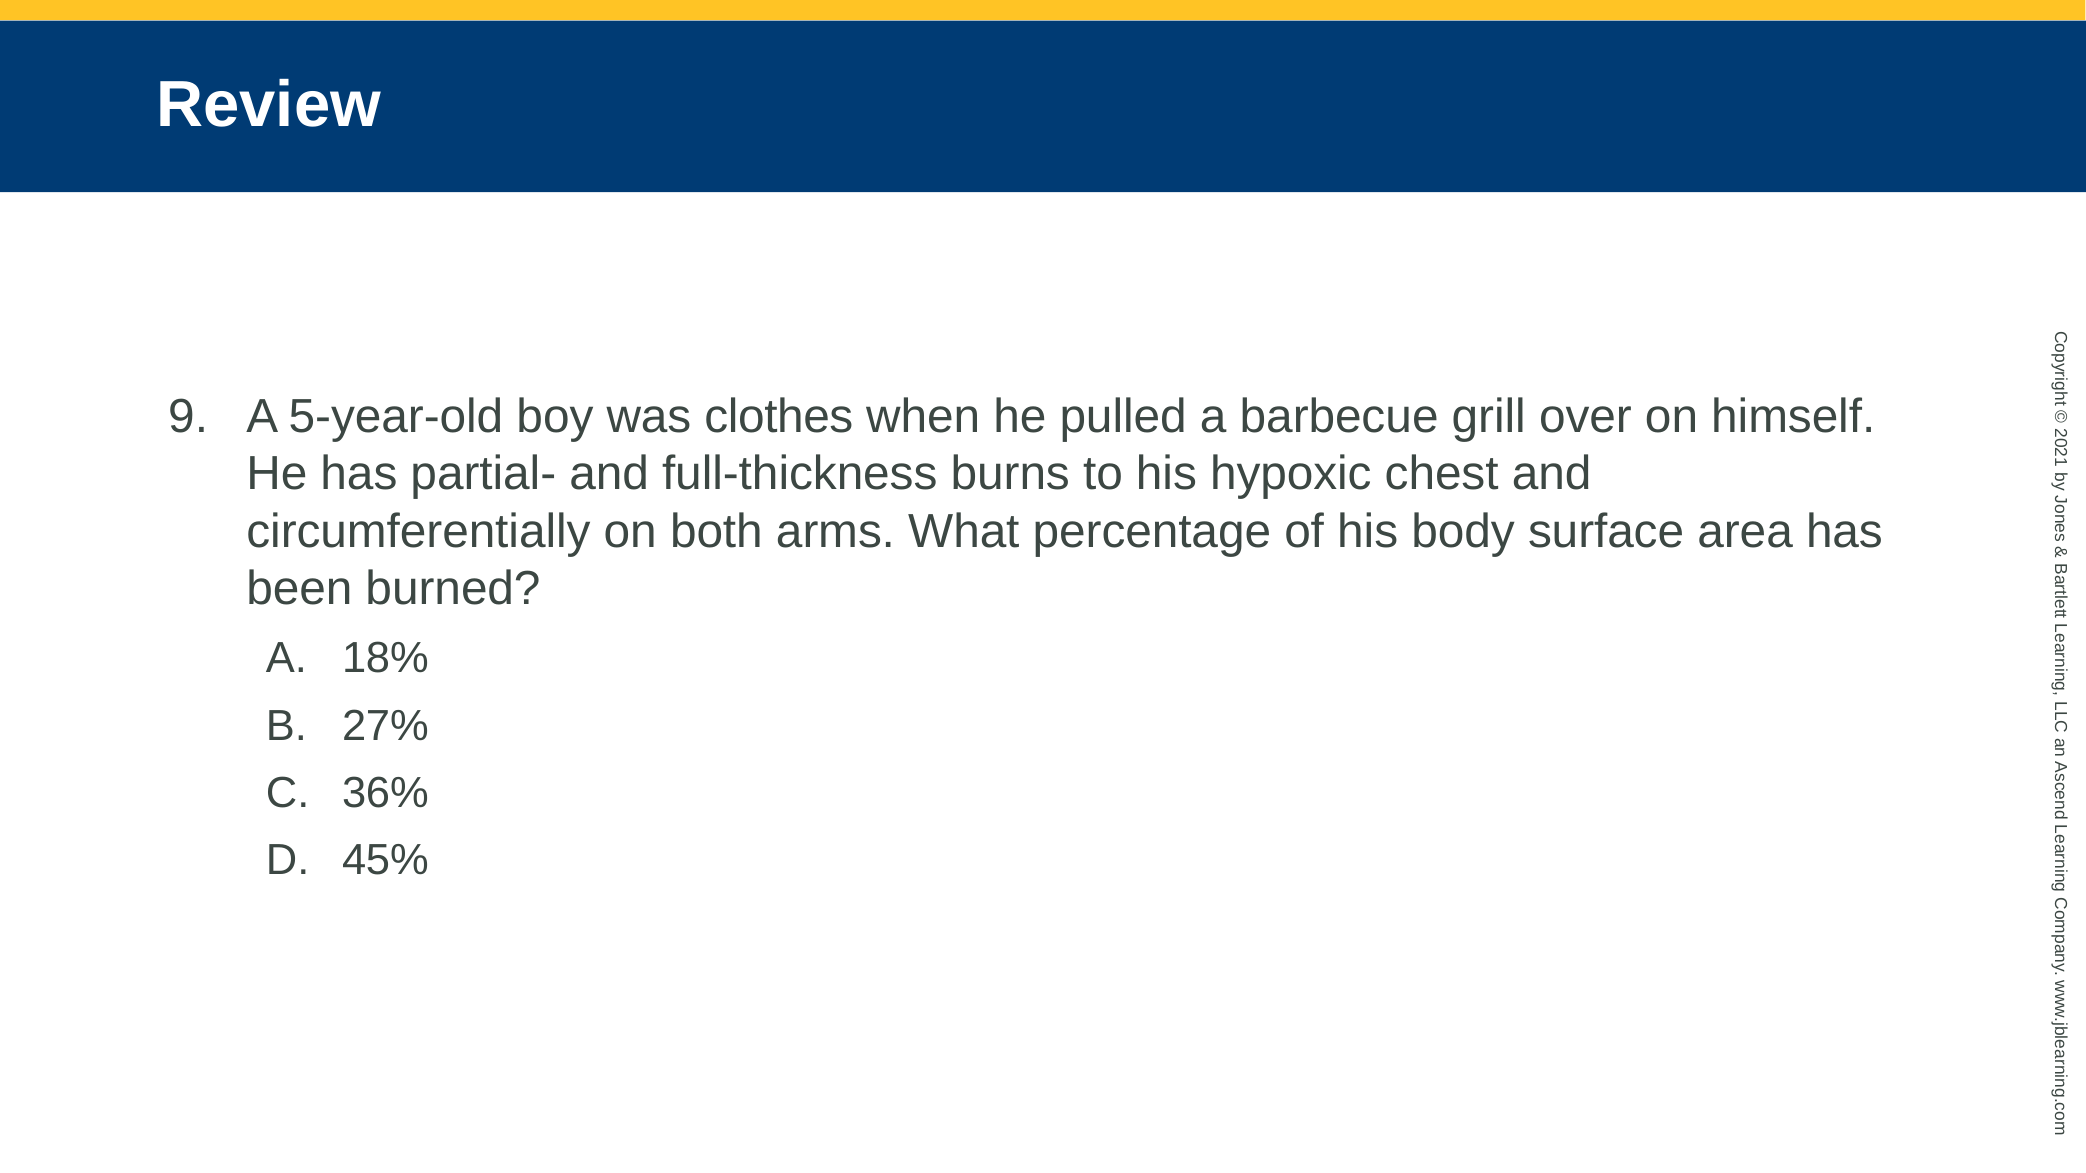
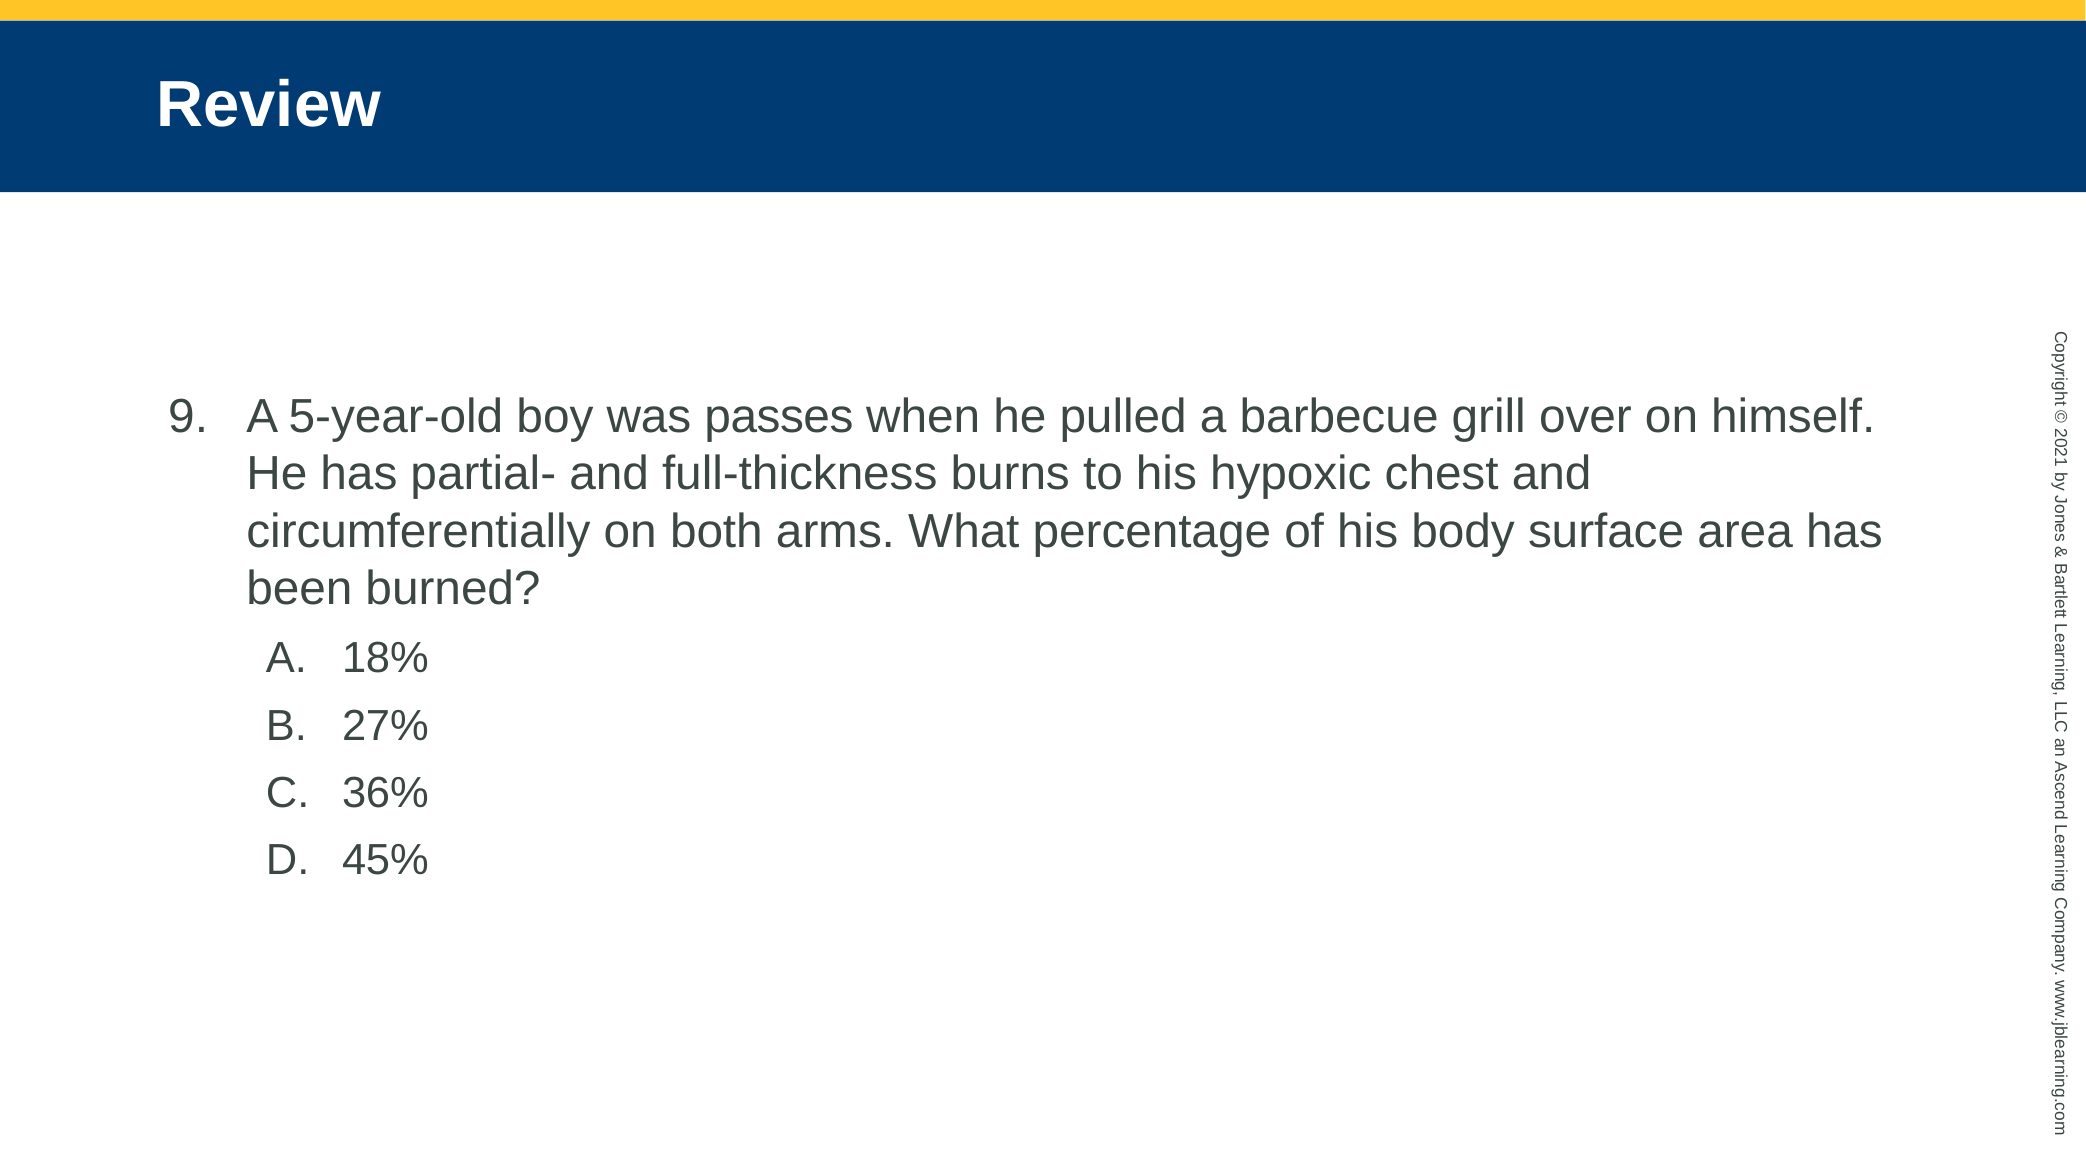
clothes: clothes -> passes (779, 417)
